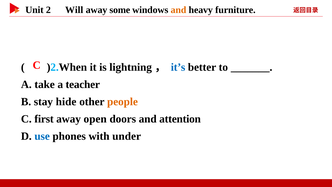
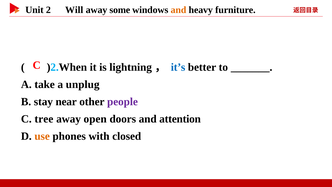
teacher: teacher -> unplug (83, 84)
hide: hide -> near (66, 102)
people colour: orange -> purple (122, 102)
first: first -> tree (44, 119)
use colour: blue -> orange (42, 136)
under: under -> closed (127, 136)
